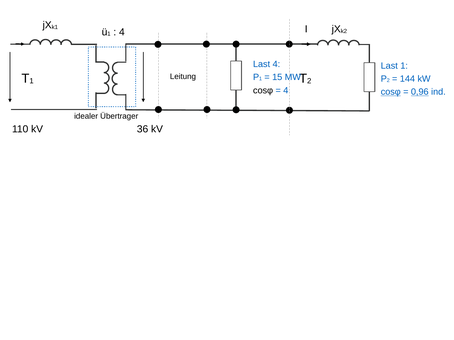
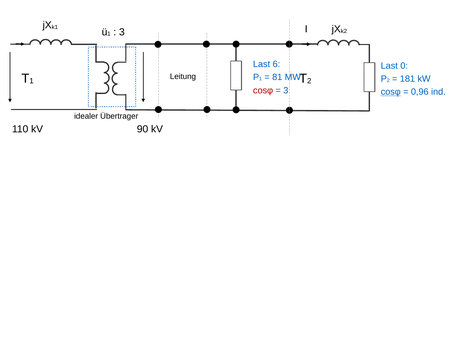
4: 4 -> 3 (122, 32)
Last 4: 4 -> 6 (276, 64)
Last 1: 1 -> 0 (404, 66)
15: 15 -> 81 (277, 77)
144: 144 -> 181 (407, 79)
cosφ colour: black -> red (263, 90)
4: 4 -> 3 (286, 90)
0,96 underline: present -> none (420, 92)
36: 36 -> 90 (143, 129)
